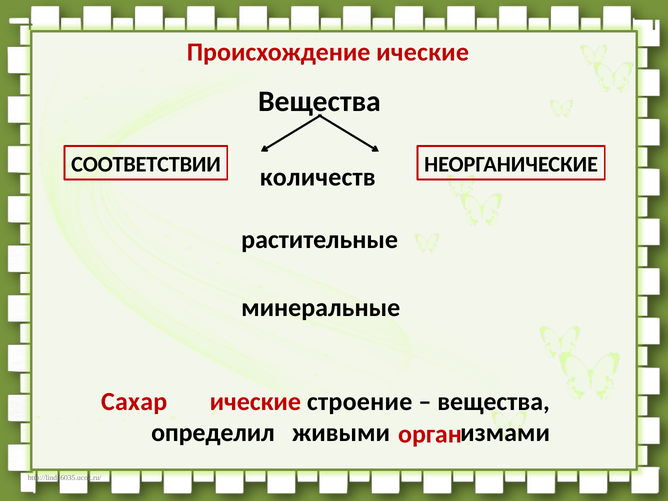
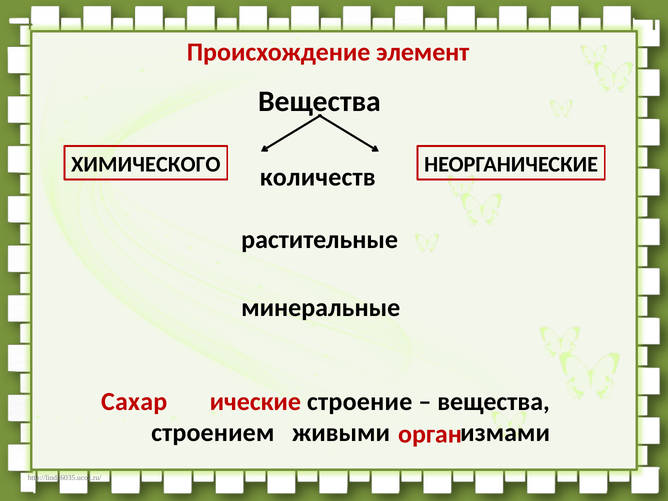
Происхождение ические: ические -> элемент (423, 52)
СООТВЕТСТВИИ: СООТВЕТСТВИИ -> ХИМИЧЕСКОГО (146, 164)
определил: определил -> строением (213, 433)
